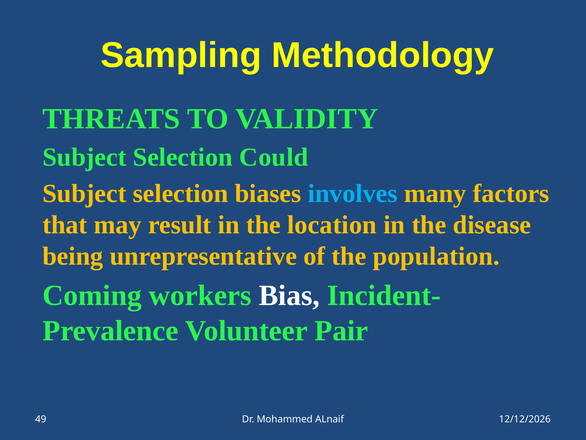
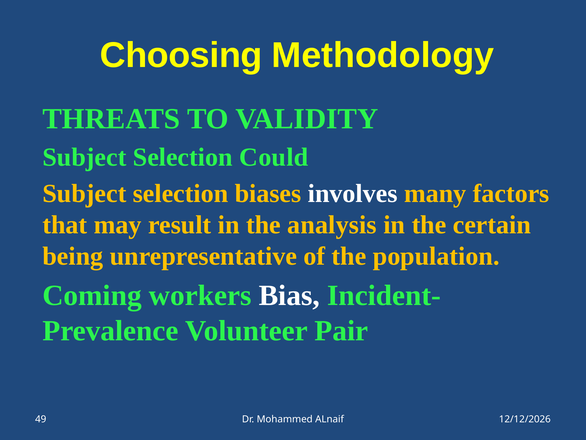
Sampling: Sampling -> Choosing (181, 55)
involves colour: light blue -> white (353, 193)
location: location -> analysis (332, 225)
disease: disease -> certain (492, 225)
